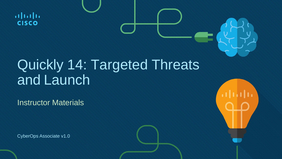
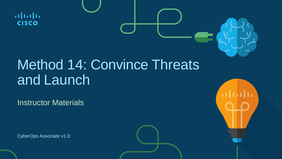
Quickly: Quickly -> Method (40, 65)
Targeted: Targeted -> Convince (120, 65)
